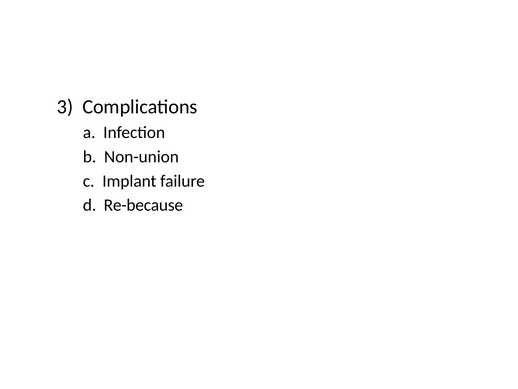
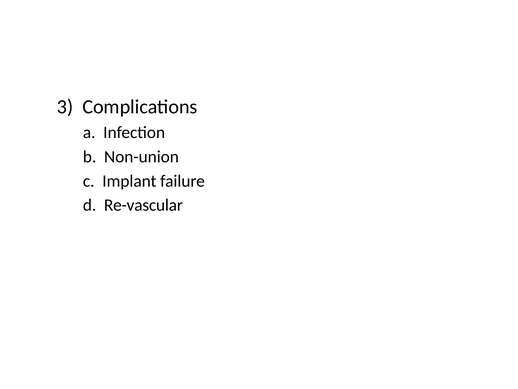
Re-because: Re-because -> Re-vascular (143, 205)
